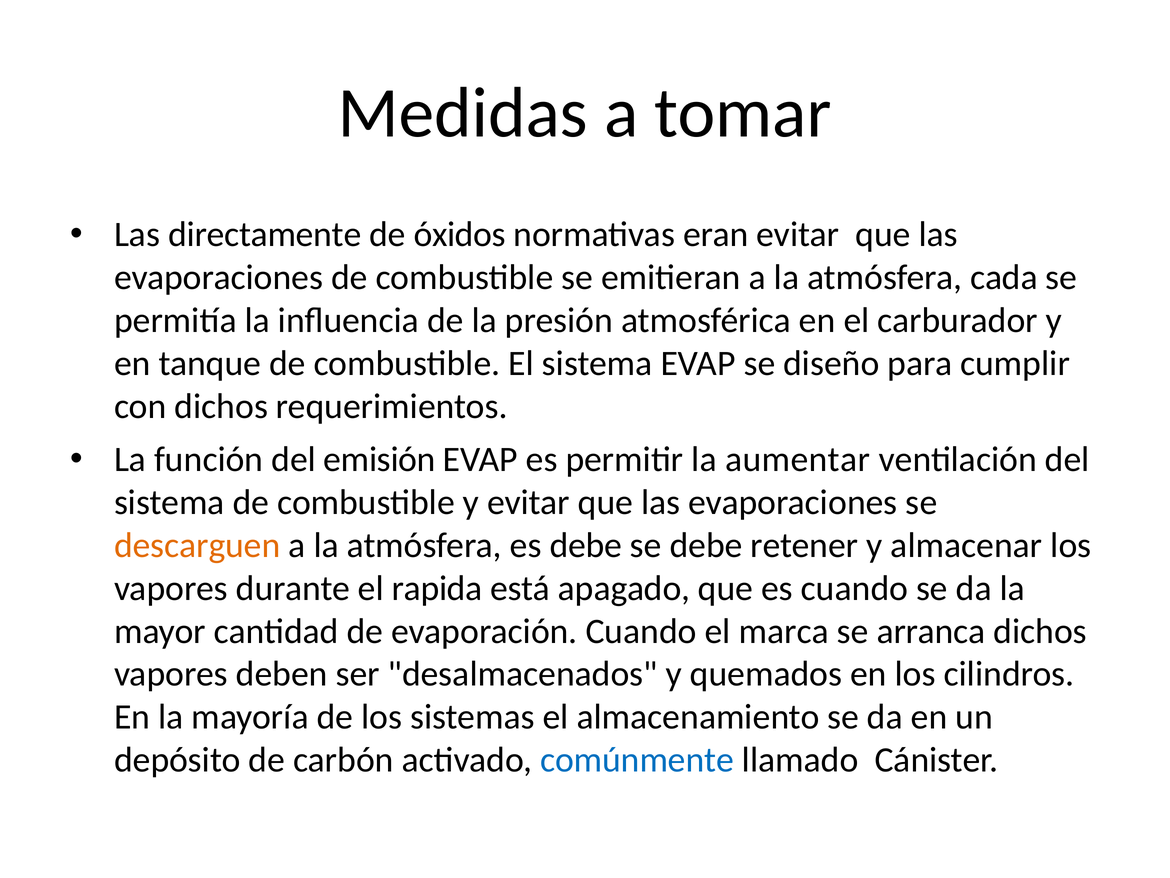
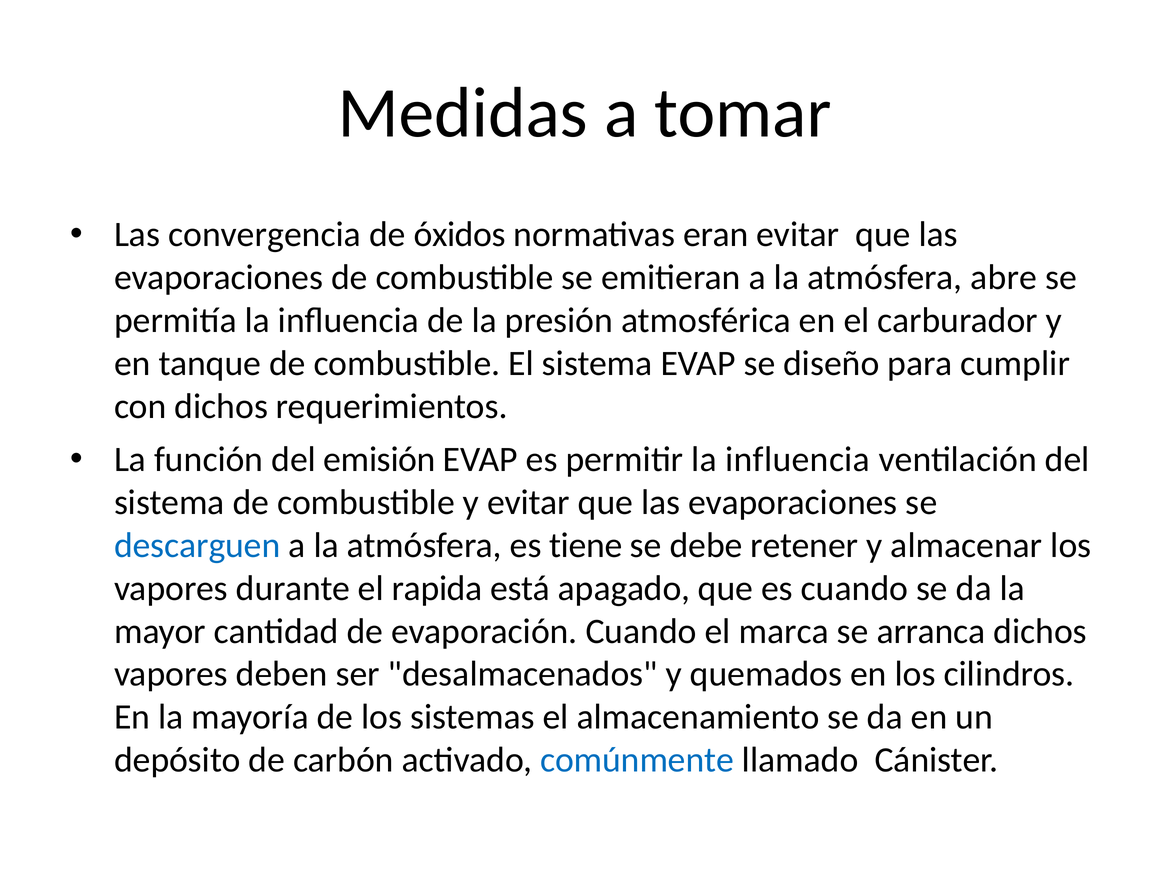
directamente: directamente -> convergencia (265, 235)
cada: cada -> abre (1004, 277)
permitir la aumentar: aumentar -> influencia (798, 459)
descarguen colour: orange -> blue (197, 545)
es debe: debe -> tiene (586, 545)
